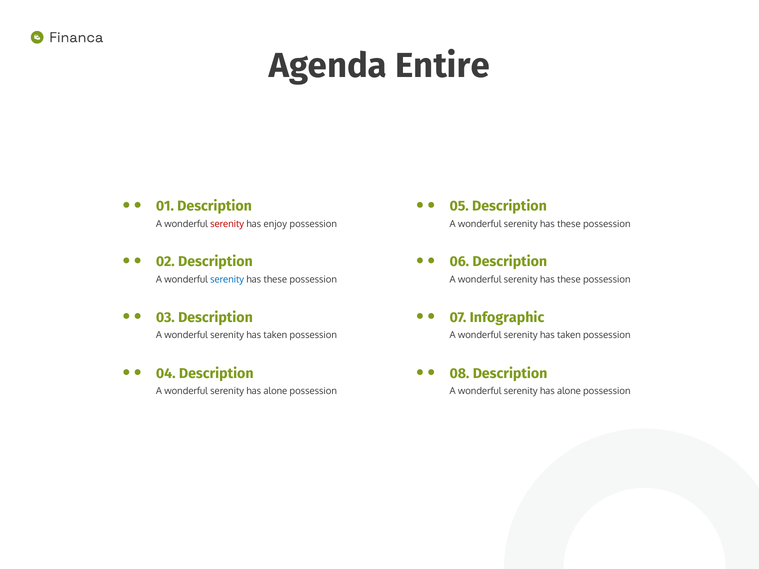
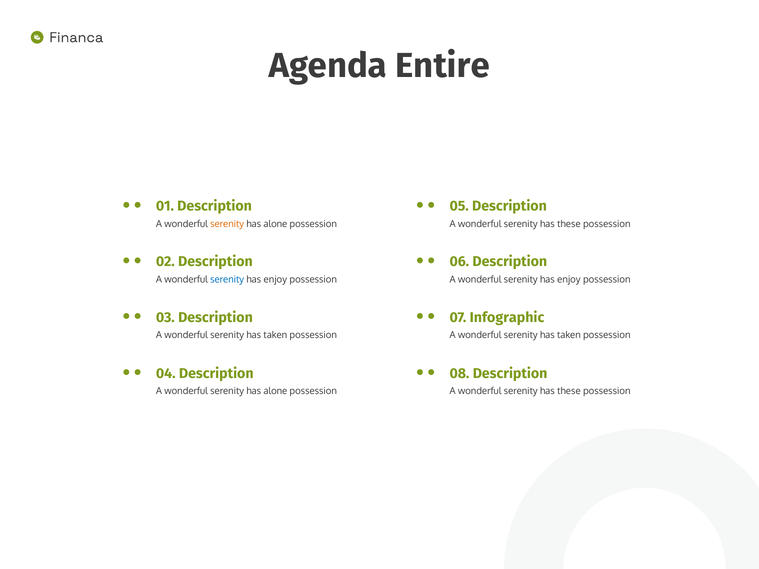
serenity colour: red -> orange (227, 224)
enjoy: enjoy -> alone (275, 224)
these: these -> enjoy (275, 280)
these: these -> enjoy (569, 280)
alone: alone -> these (569, 392)
